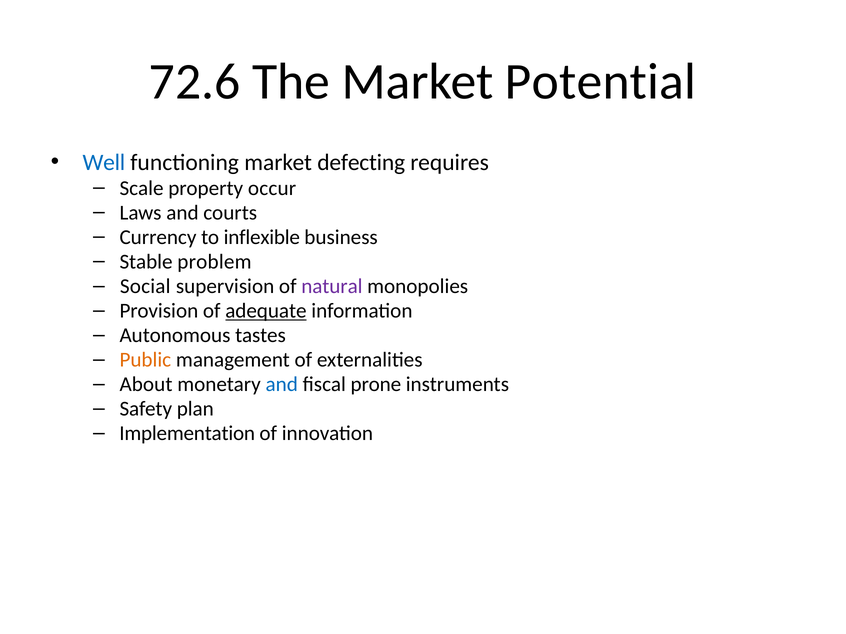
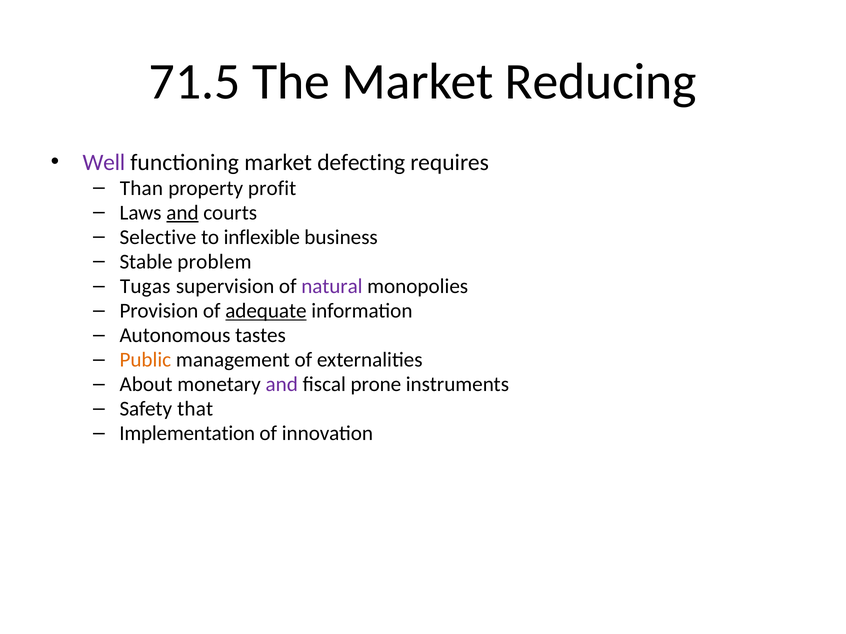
72.6: 72.6 -> 71.5 (195, 82)
Potential: Potential -> Reducing (601, 82)
Well colour: blue -> purple (104, 163)
Scale: Scale -> Than (141, 188)
occur: occur -> profit (272, 188)
and underline: none -> present (182, 213)
Currency: Currency -> Selective (158, 237)
Social: Social -> Tugas (145, 287)
and colour: blue -> purple (282, 385)
plan: plan -> that (195, 409)
